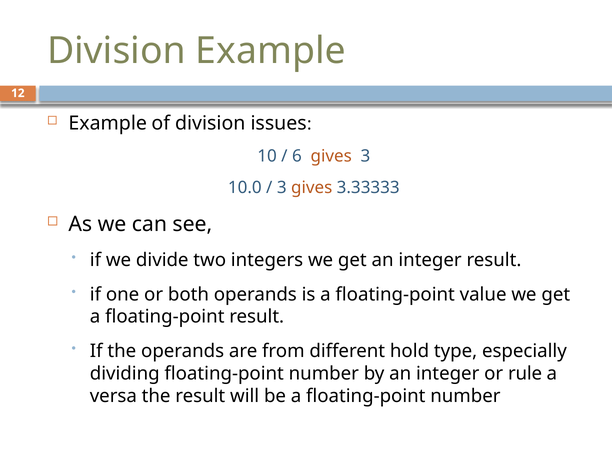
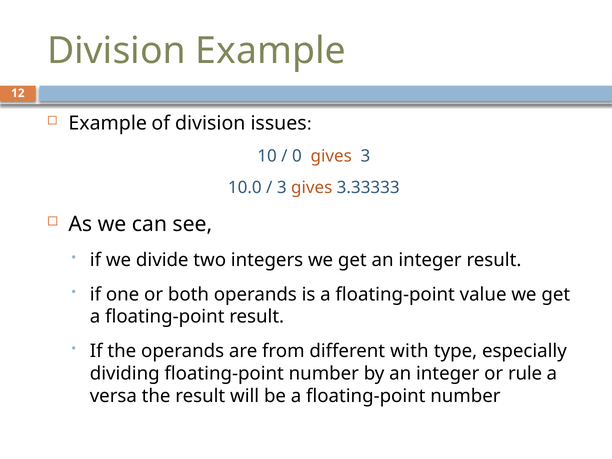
6: 6 -> 0 (297, 156)
hold: hold -> with (409, 351)
